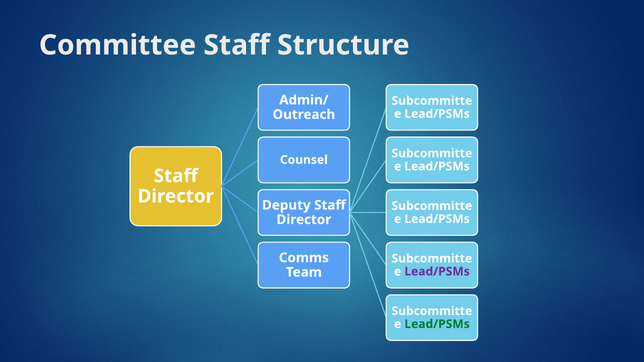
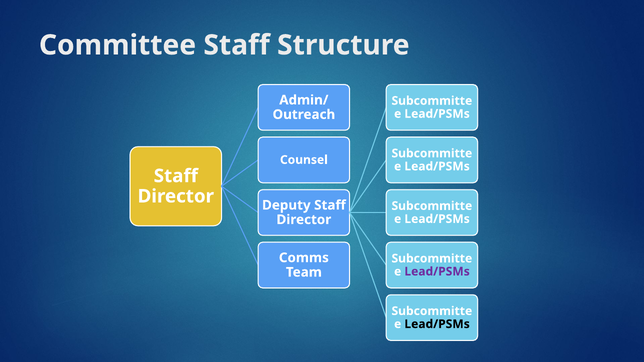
Lead/PSMs colour: green -> black (437, 324)
